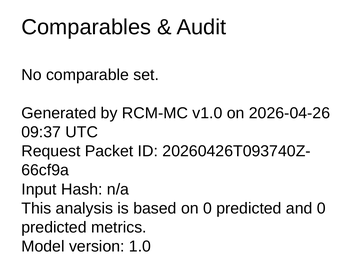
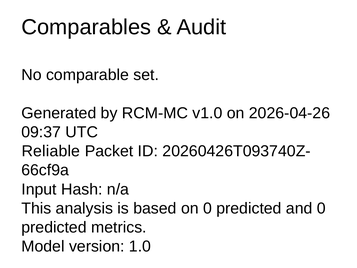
Request: Request -> Reliable (51, 151)
